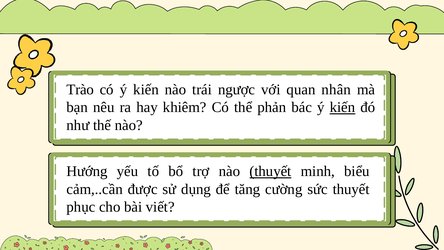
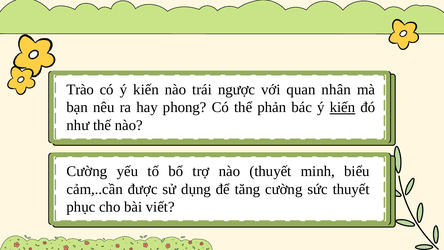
khiêm: khiêm -> phong (185, 107)
Hướng: Hướng -> Cường (87, 171)
thuyết underline: present -> none (270, 171)
